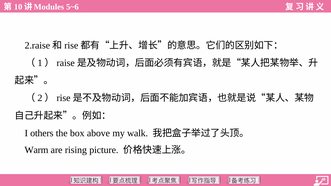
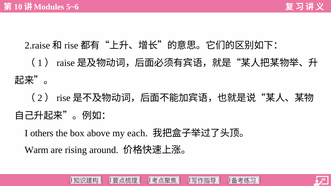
walk: walk -> each (137, 133)
picture: picture -> around (104, 150)
